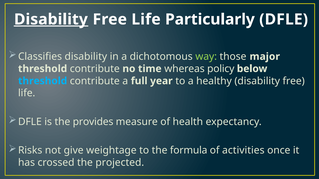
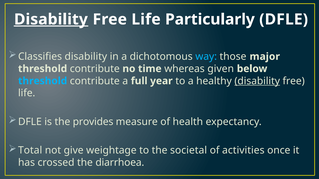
way colour: light green -> light blue (206, 57)
policy: policy -> given (221, 69)
disability underline: none -> present (257, 81)
Risks: Risks -> Total (30, 151)
formula: formula -> societal (189, 151)
projected: projected -> diarrhoea (120, 163)
